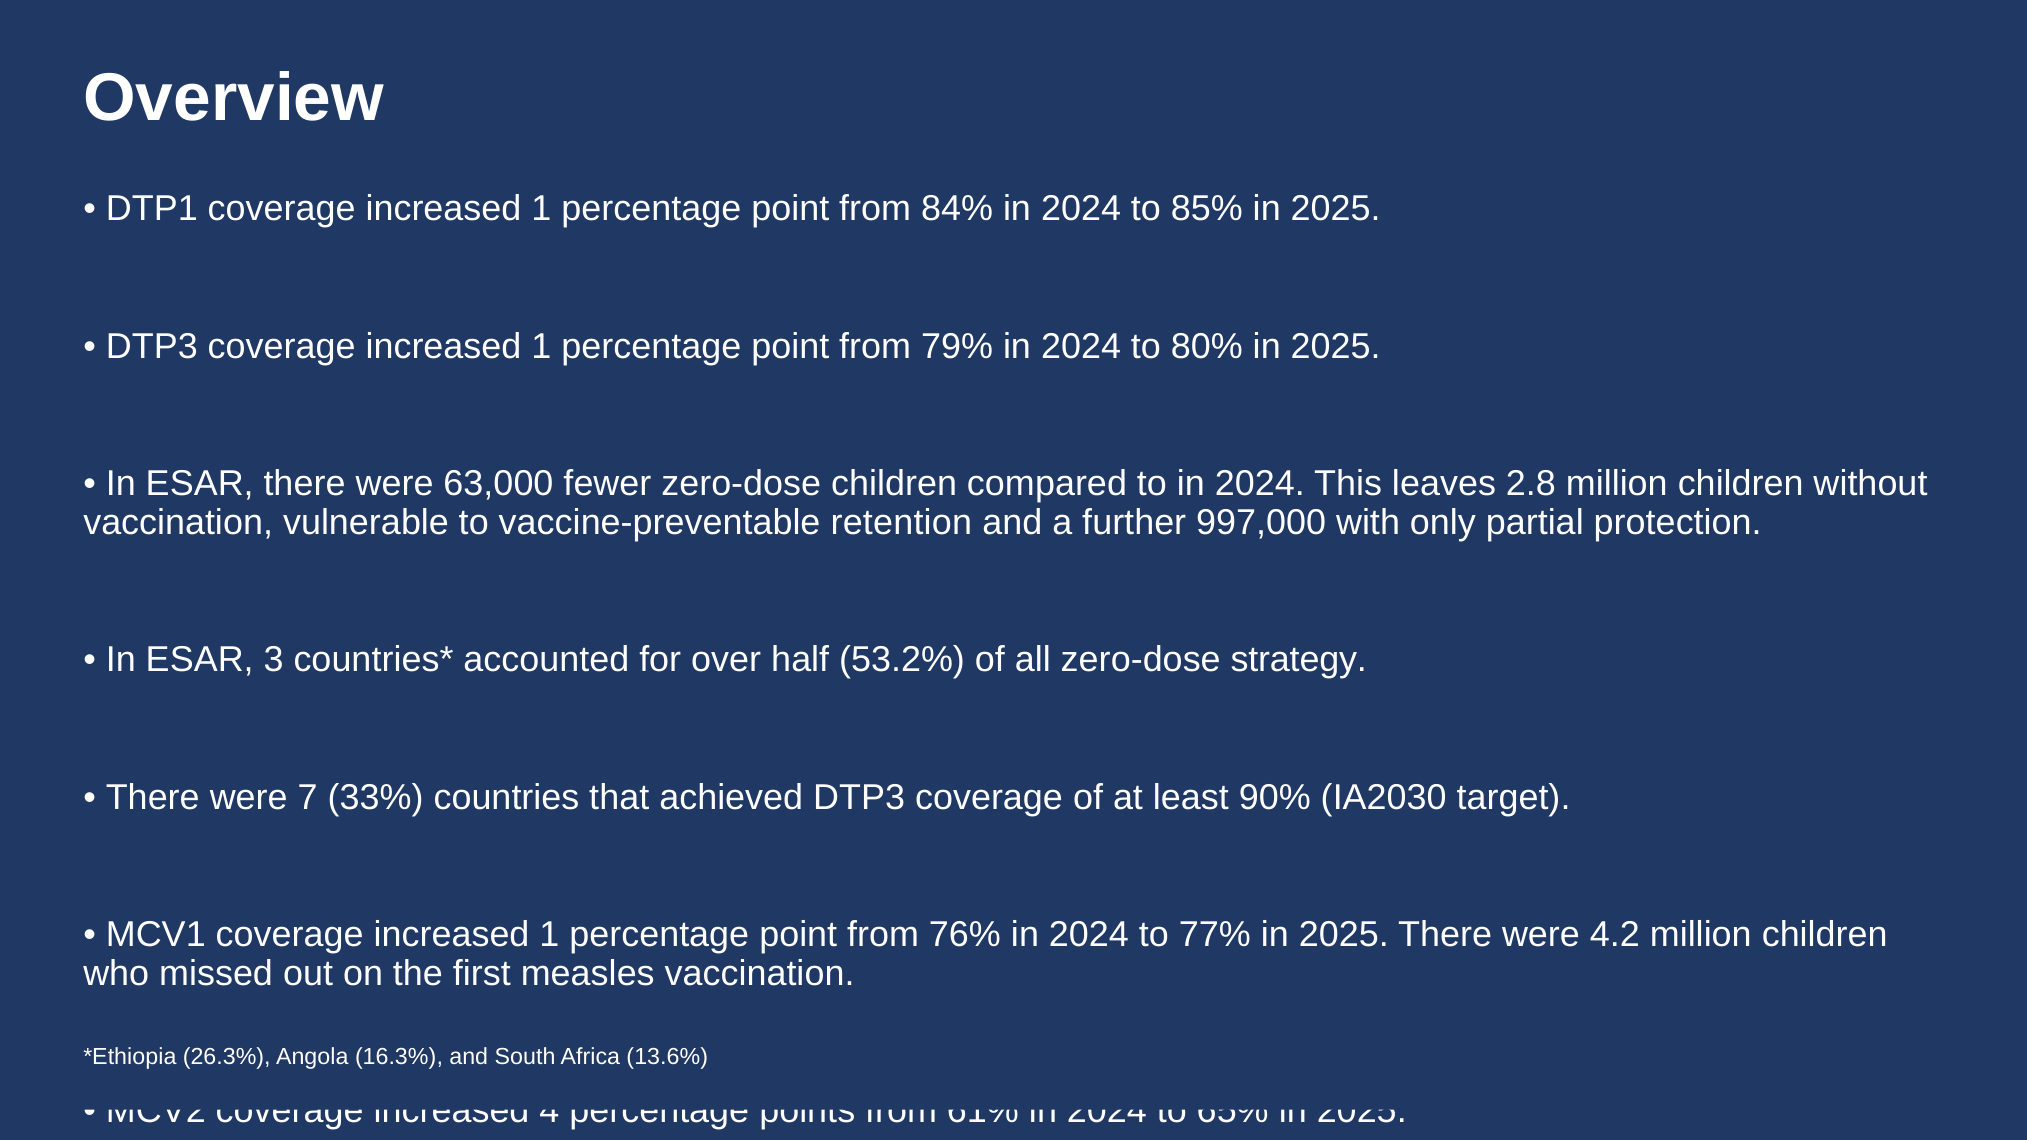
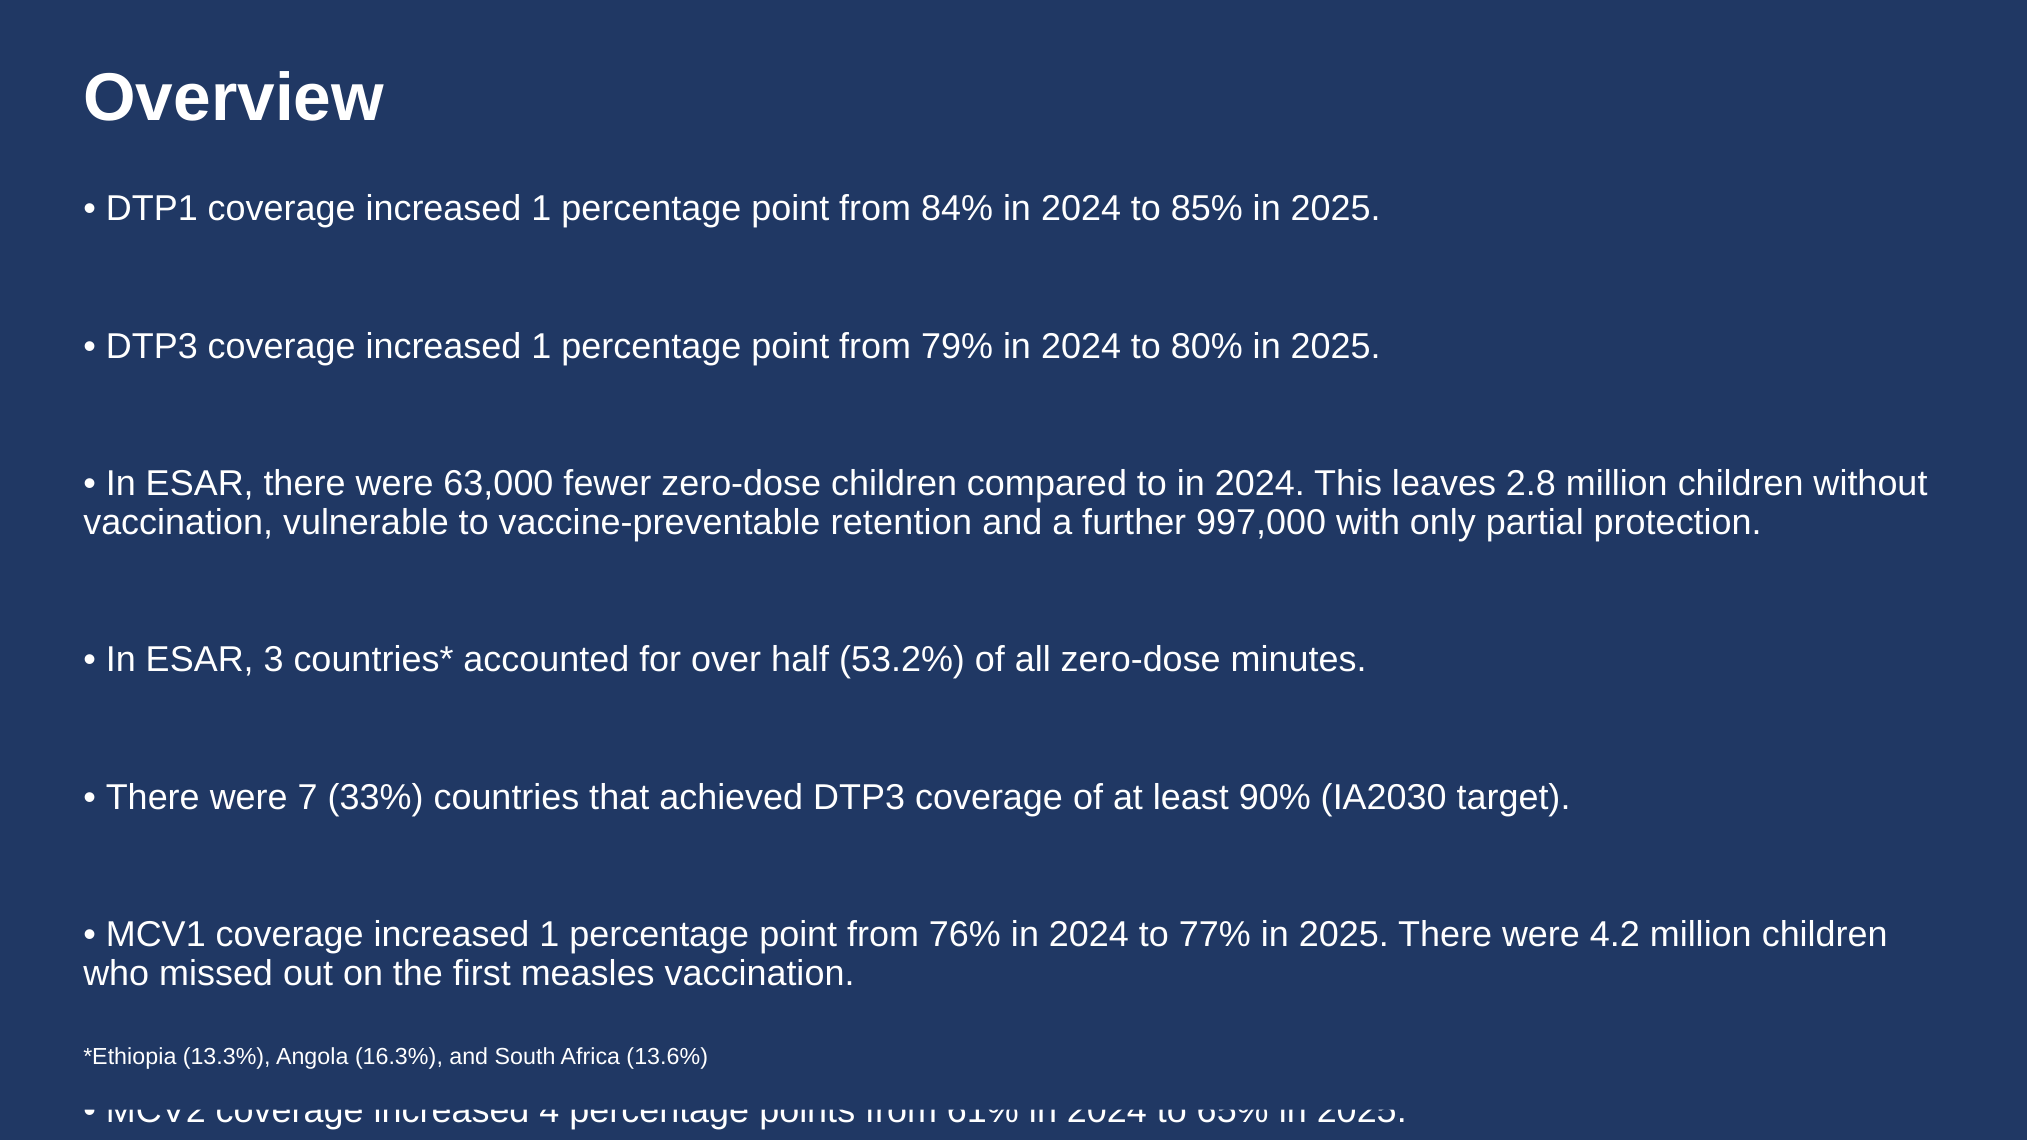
strategy: strategy -> minutes (1299, 660)
26.3%: 26.3% -> 13.3% (227, 1057)
